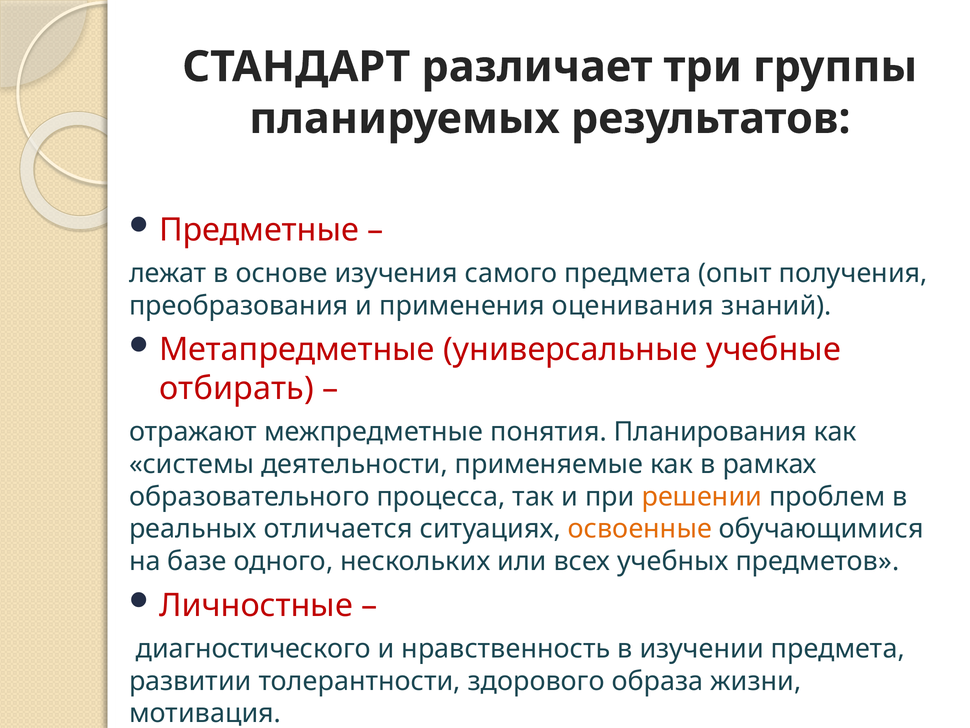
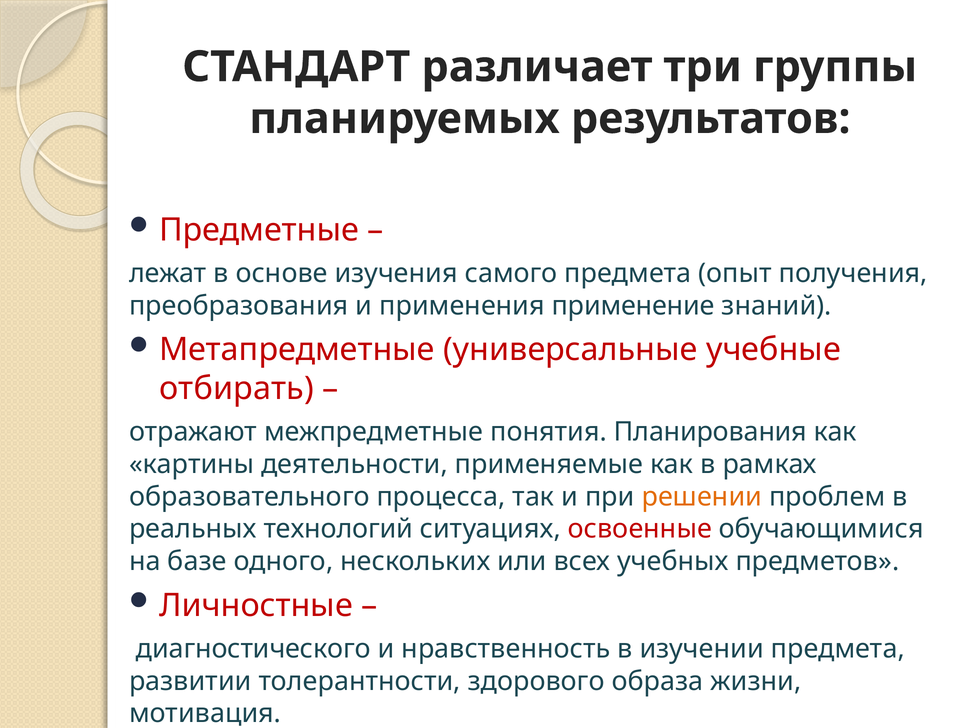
оценивания: оценивания -> применение (633, 305)
системы: системы -> картины (192, 464)
отличается: отличается -> технологий (338, 529)
освоенные colour: orange -> red (640, 529)
